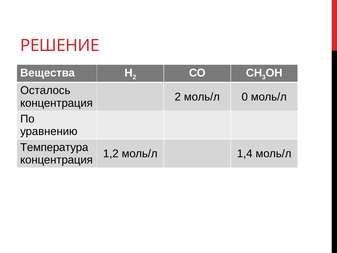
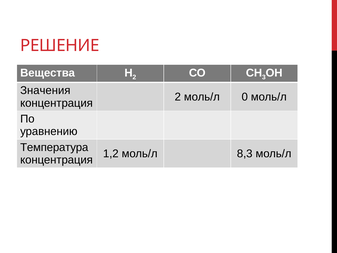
Осталось: Осталось -> Значения (45, 90)
1,4: 1,4 -> 8,3 (245, 154)
